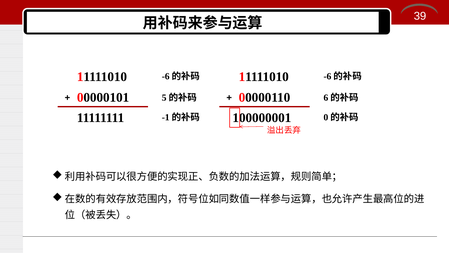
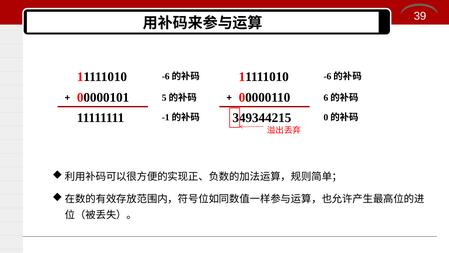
100000001: 100000001 -> 349344215 (262, 118)
